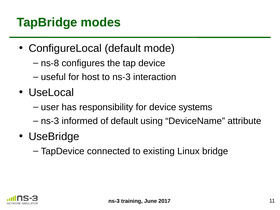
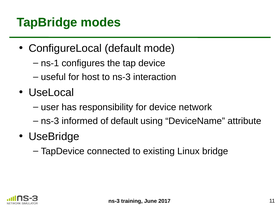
ns-8: ns-8 -> ns-1 (50, 63)
systems: systems -> network (195, 107)
